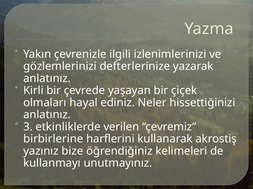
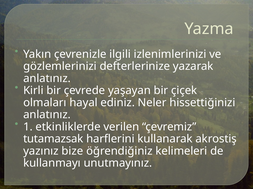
3: 3 -> 1 (28, 127)
birbirlerine: birbirlerine -> tutamazsak (53, 139)
